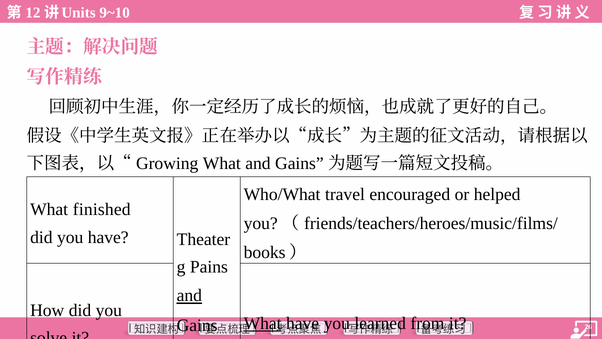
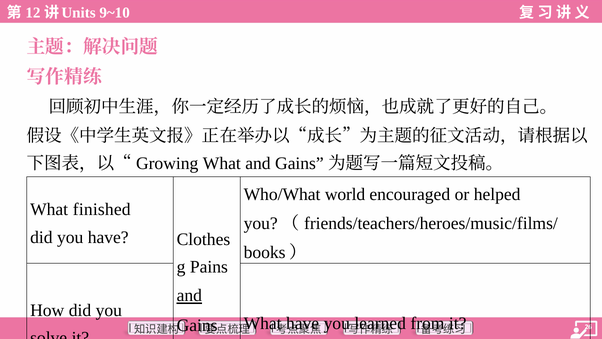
travel: travel -> world (345, 194)
Theater: Theater -> Clothes (203, 239)
What underline: present -> none (263, 323)
